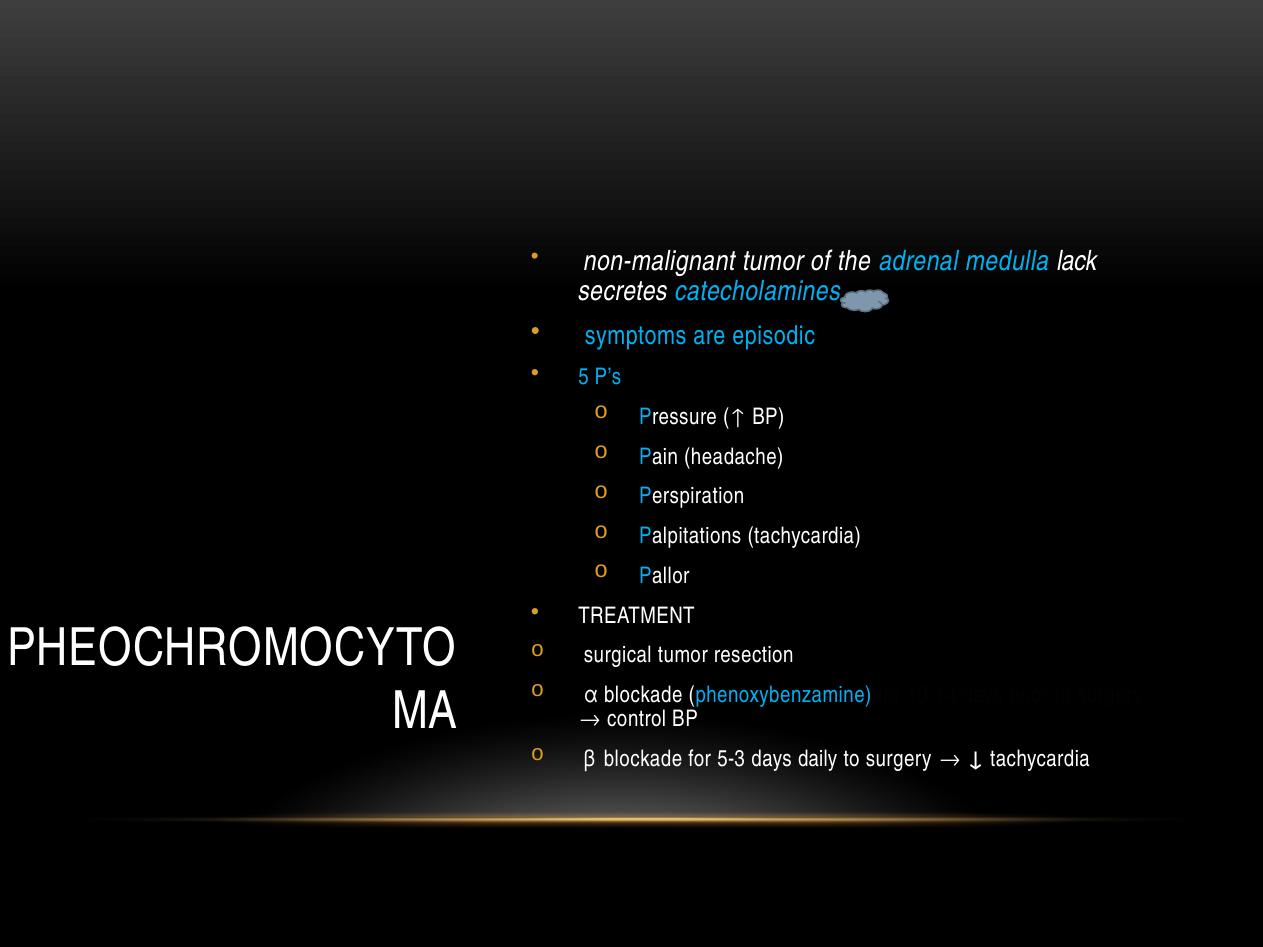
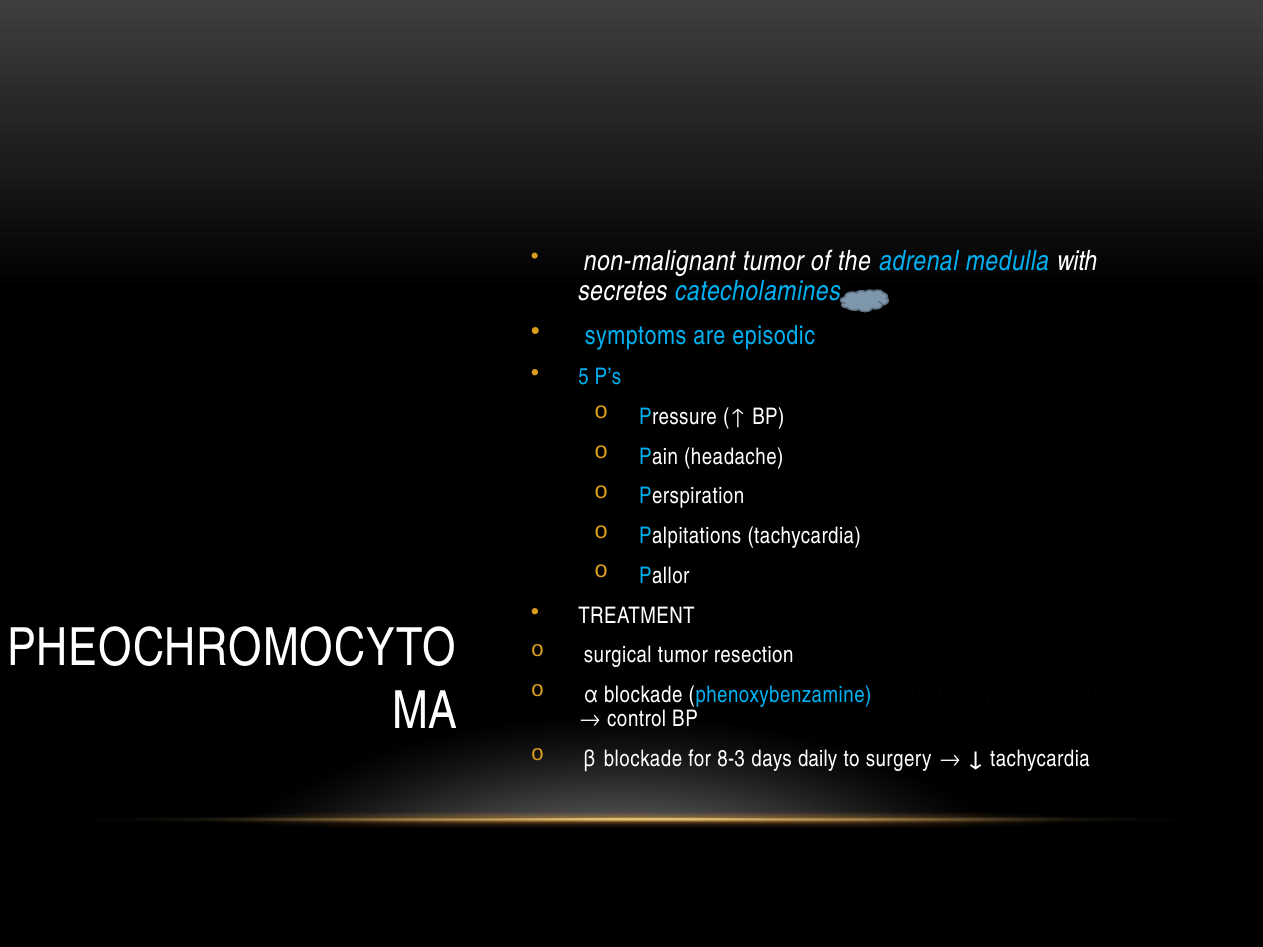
lack: lack -> with (1077, 261)
5-3: 5-3 -> 8-3 (731, 759)
